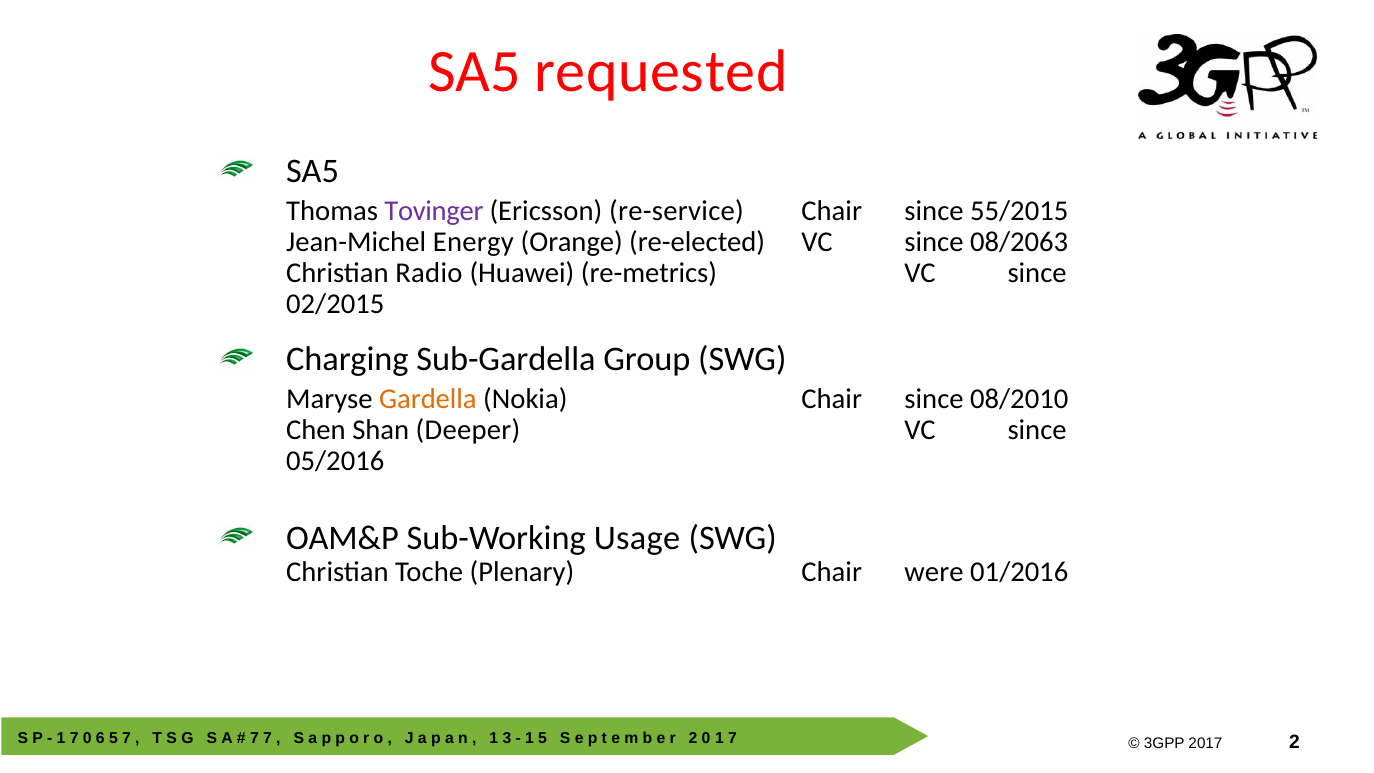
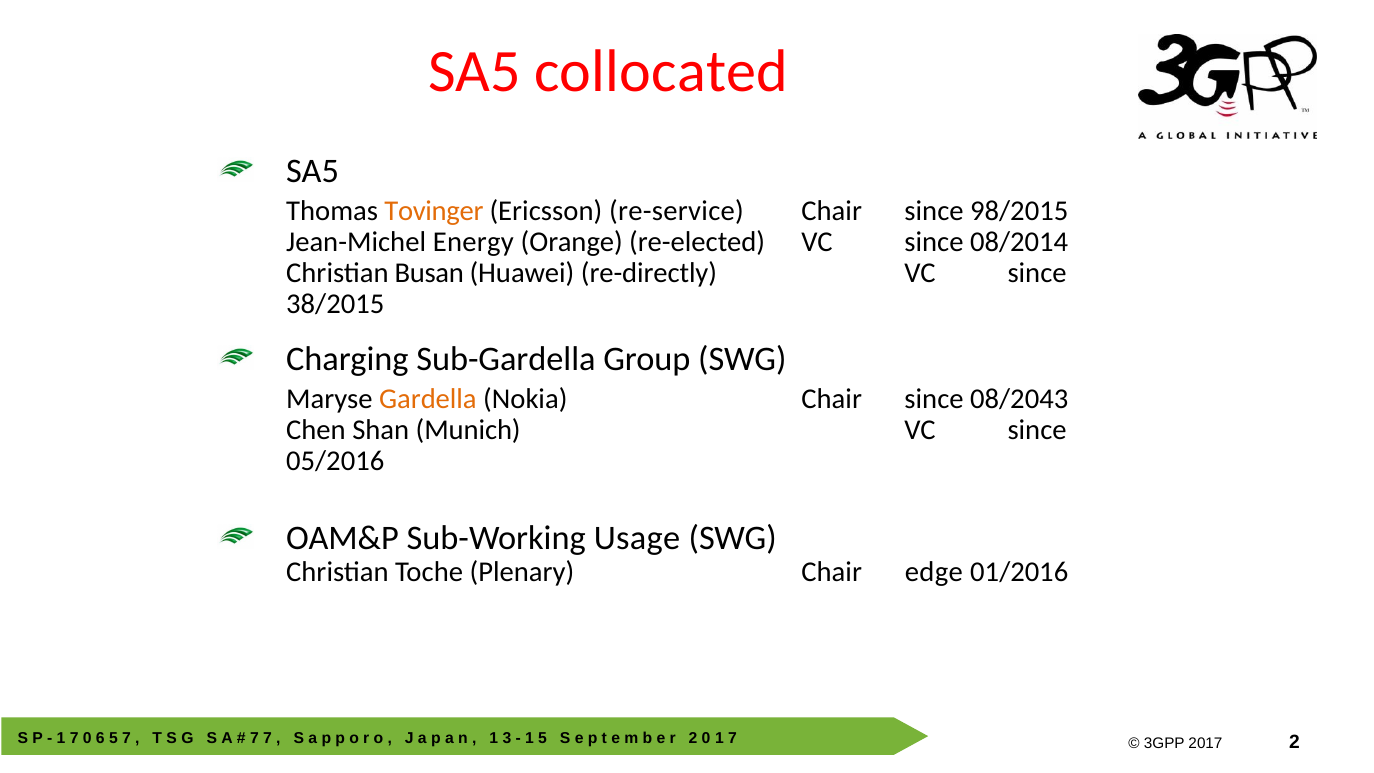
requested: requested -> collocated (661, 72)
Tovinger colour: purple -> orange (434, 211)
55/2015: 55/2015 -> 98/2015 (1019, 211)
08/2063: 08/2063 -> 08/2014 (1019, 242)
Radio: Radio -> Busan (429, 273)
re-metrics: re-metrics -> re-directly (649, 273)
02/2015: 02/2015 -> 38/2015 (335, 304)
08/2010: 08/2010 -> 08/2043 (1019, 399)
Deeper: Deeper -> Munich (468, 430)
were: were -> edge (934, 572)
